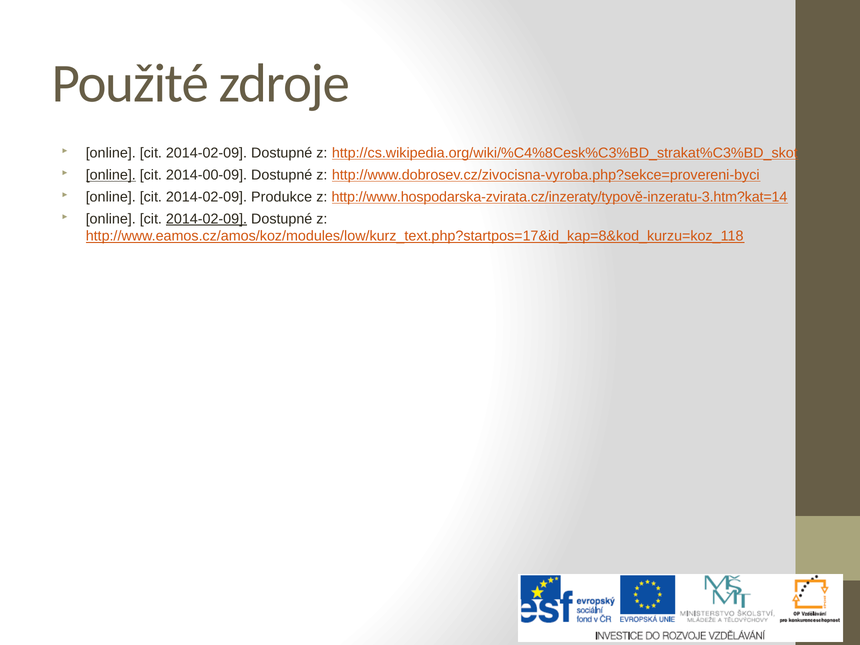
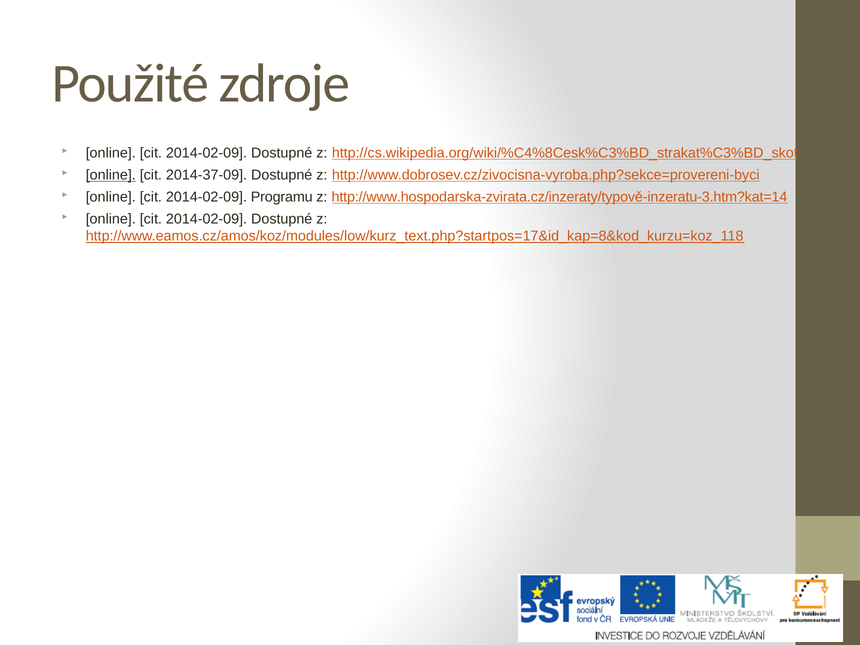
2014-00-09: 2014-00-09 -> 2014-37-09 (207, 175)
Produkce: Produkce -> Programu (282, 197)
2014-02-09 underline: present -> none (207, 219)
